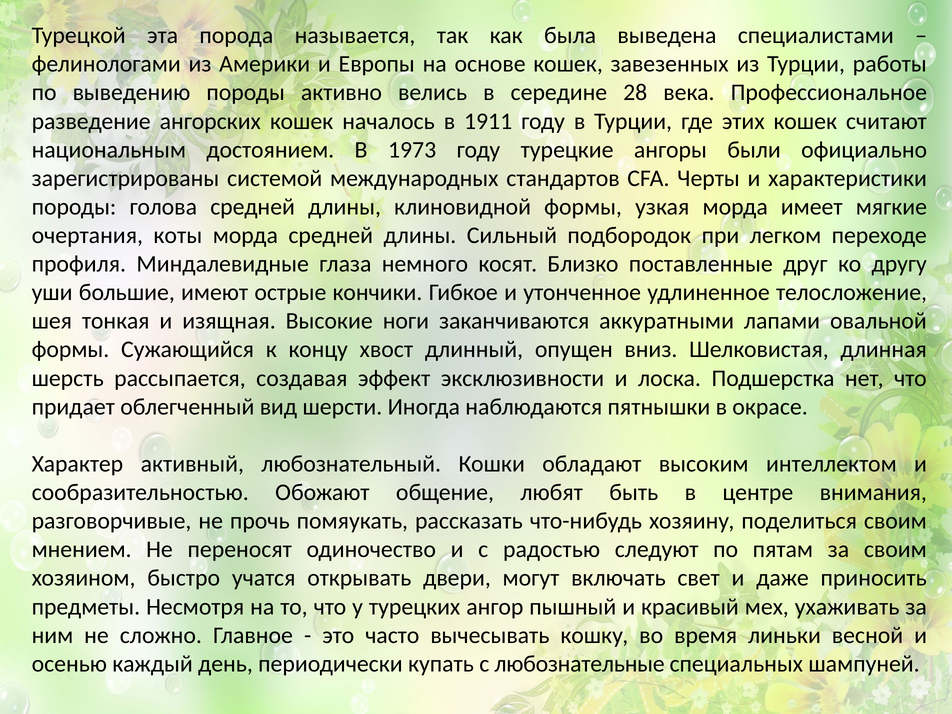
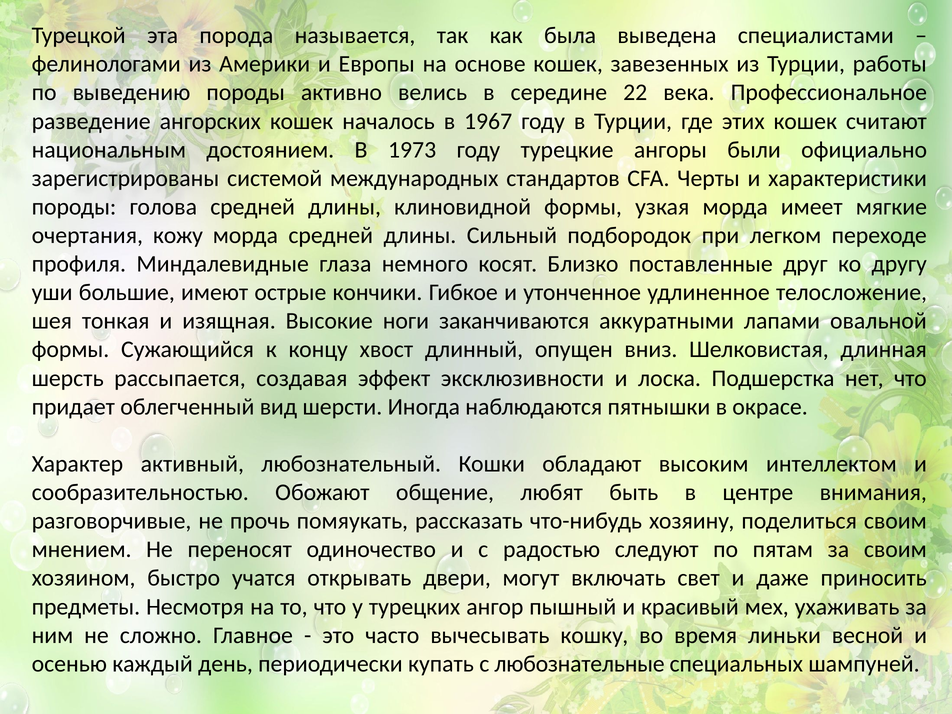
28: 28 -> 22 (635, 93)
1911: 1911 -> 1967 (488, 121)
коты: коты -> кожу (178, 235)
